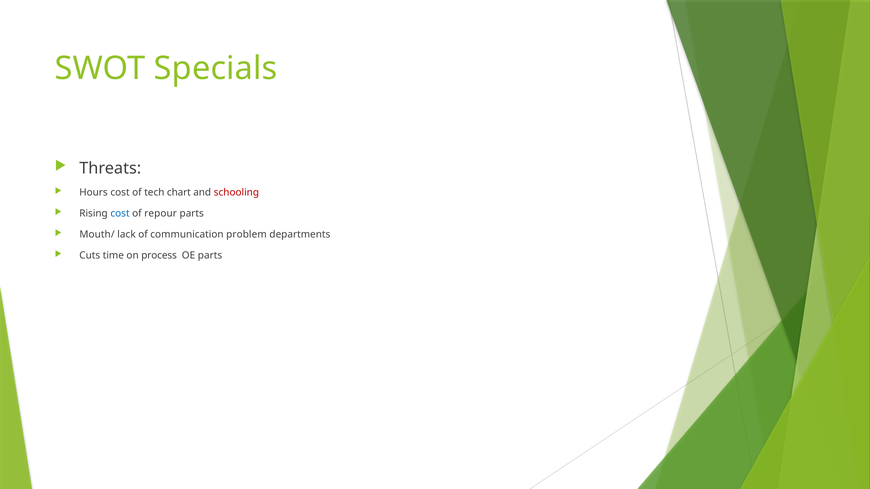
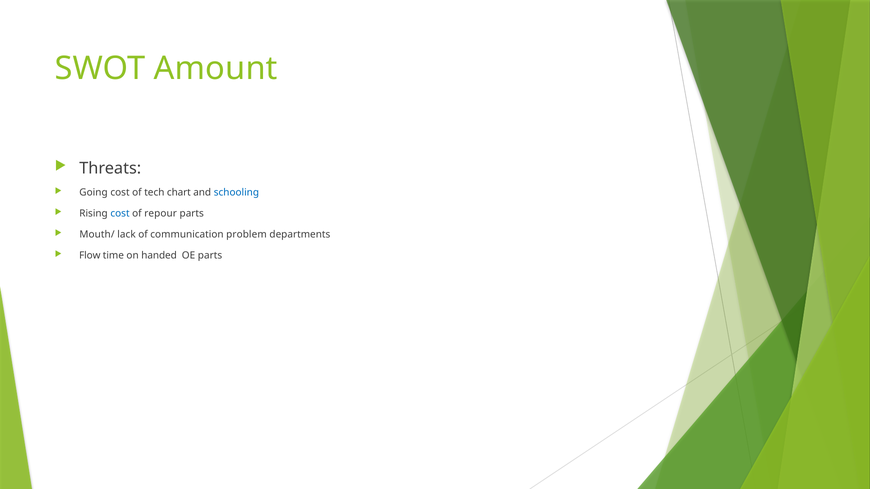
Specials: Specials -> Amount (216, 69)
Hours: Hours -> Going (94, 193)
schooling colour: red -> blue (236, 193)
Cuts: Cuts -> Flow (90, 256)
process: process -> handed (159, 256)
